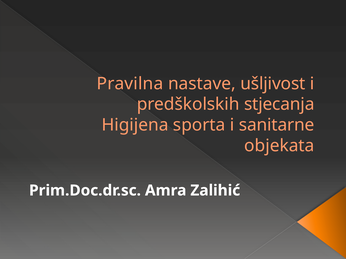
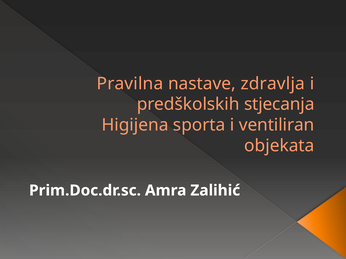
ušljivost: ušljivost -> zdravlja (273, 84)
sanitarne: sanitarne -> ventiliran (277, 125)
